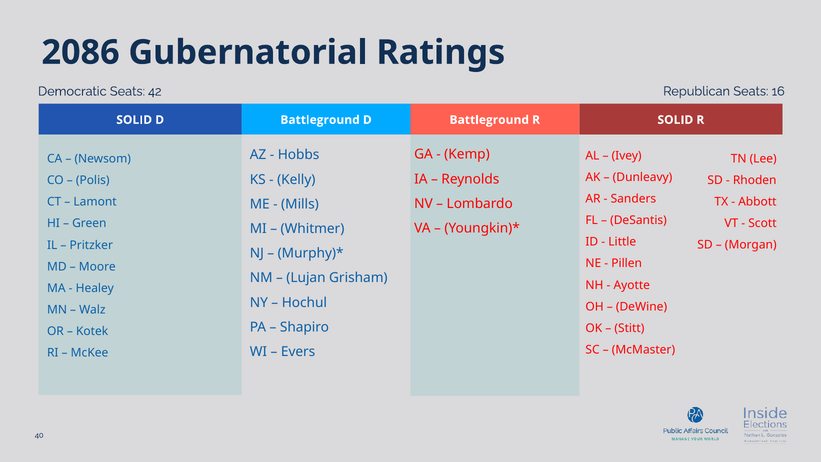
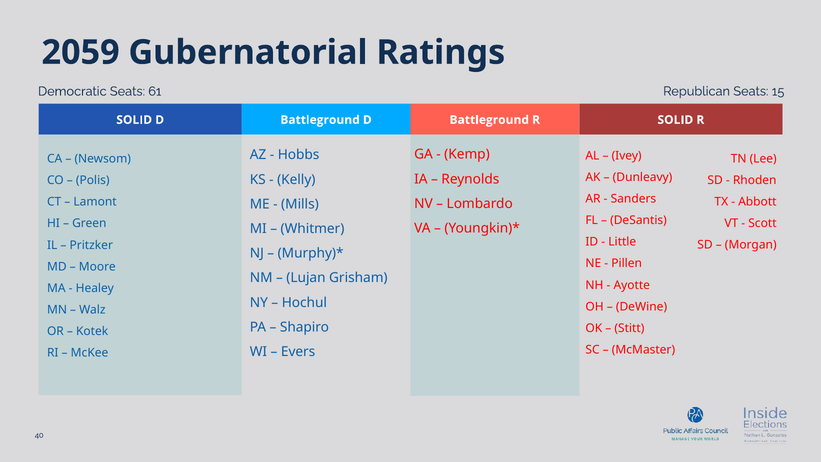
2086: 2086 -> 2059 (81, 52)
42: 42 -> 61 (155, 91)
16: 16 -> 15 (778, 91)
